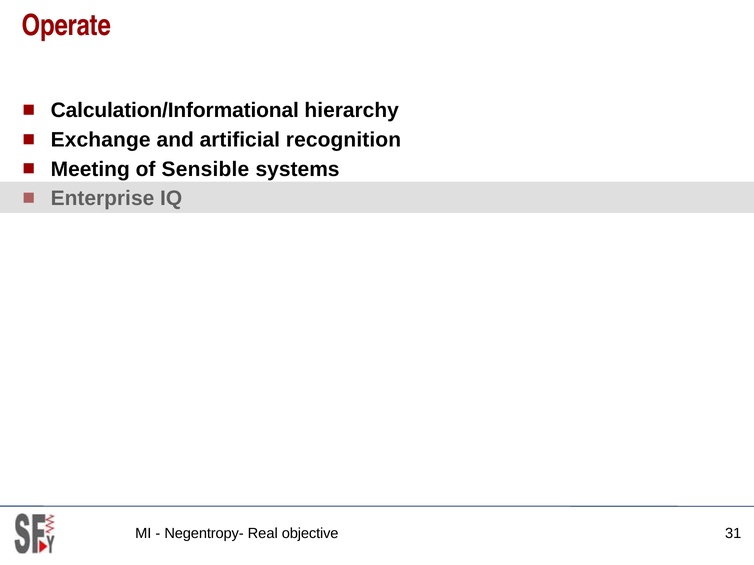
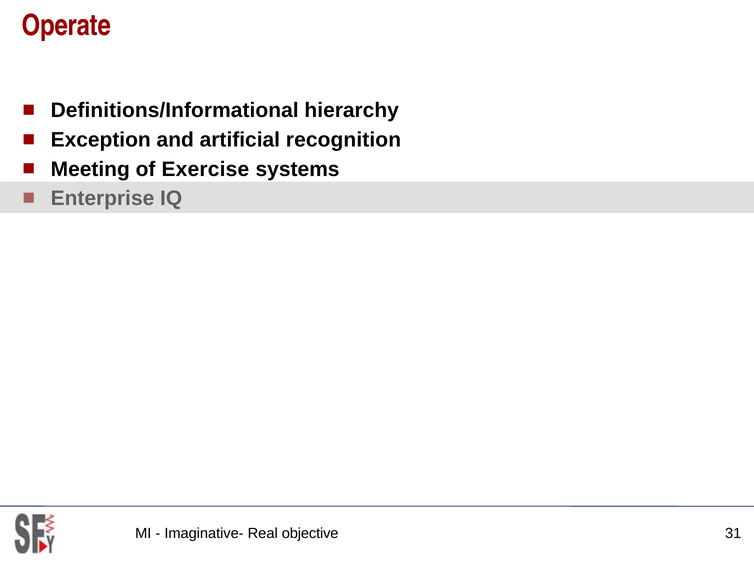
Calculation/Informational: Calculation/Informational -> Definitions/Informational (175, 111)
Exchange: Exchange -> Exception (101, 140)
Sensible: Sensible -> Exercise (205, 169)
Negentropy-: Negentropy- -> Imaginative- (204, 534)
